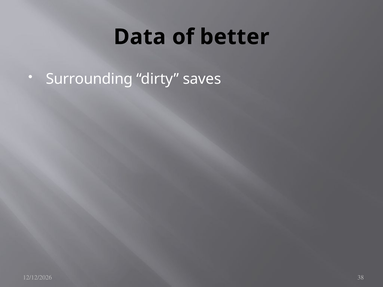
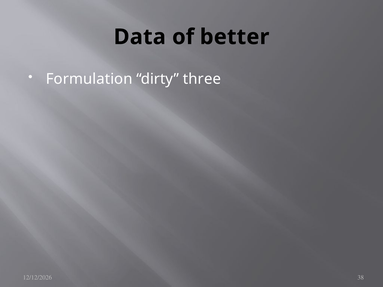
Surrounding: Surrounding -> Formulation (89, 79)
saves: saves -> three (202, 79)
